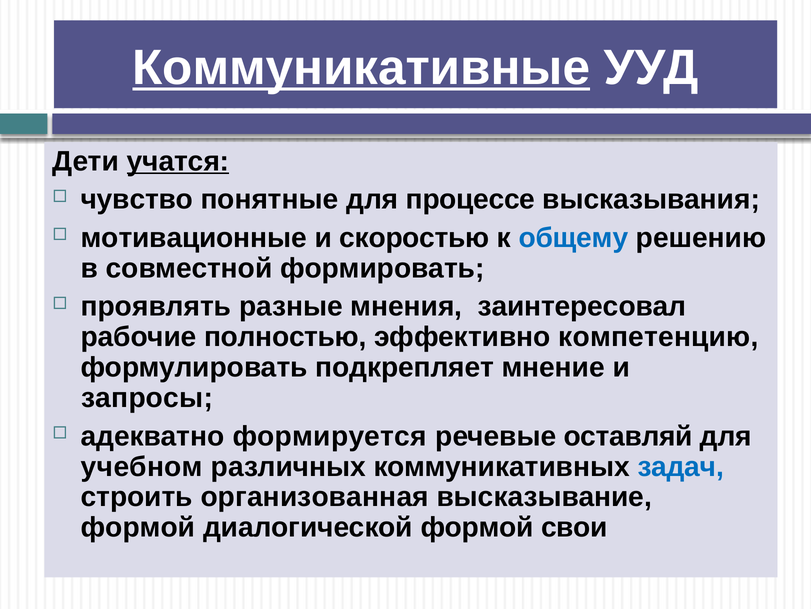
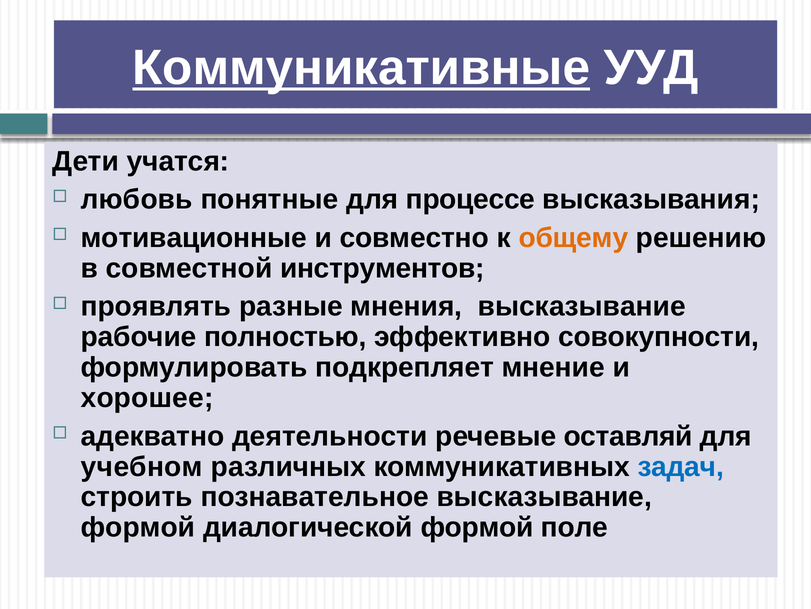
учатся underline: present -> none (178, 161)
чувство: чувство -> любовь (137, 199)
скоростью: скоростью -> совместно (414, 238)
общему colour: blue -> orange (573, 238)
формировать: формировать -> инструментов (382, 268)
мнения заинтересовал: заинтересовал -> высказывание (582, 306)
компетенцию: компетенцию -> совокупности (659, 337)
запросы: запросы -> хорошее (147, 397)
формируется: формируется -> деятельности (330, 436)
организованная: организованная -> познавательное (315, 497)
свои: свои -> поле (574, 527)
